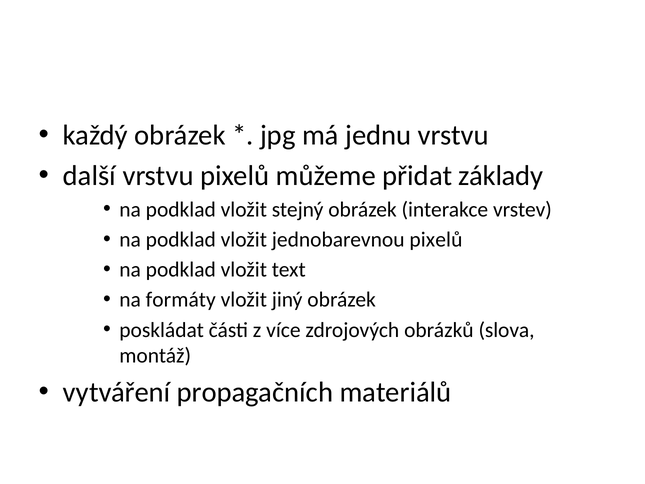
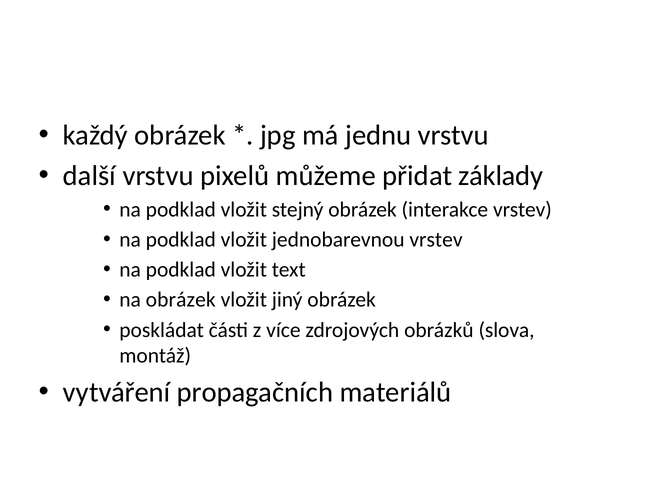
jednobarevnou pixelů: pixelů -> vrstev (436, 240)
na formáty: formáty -> obrázek (181, 300)
